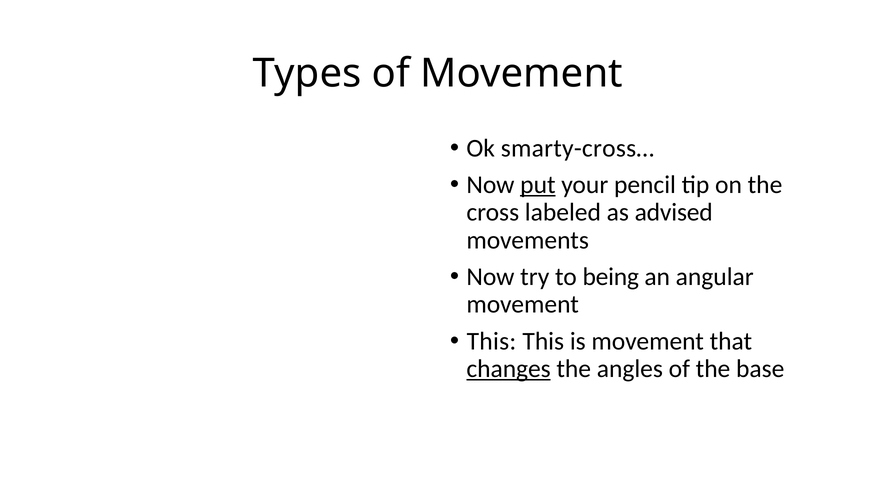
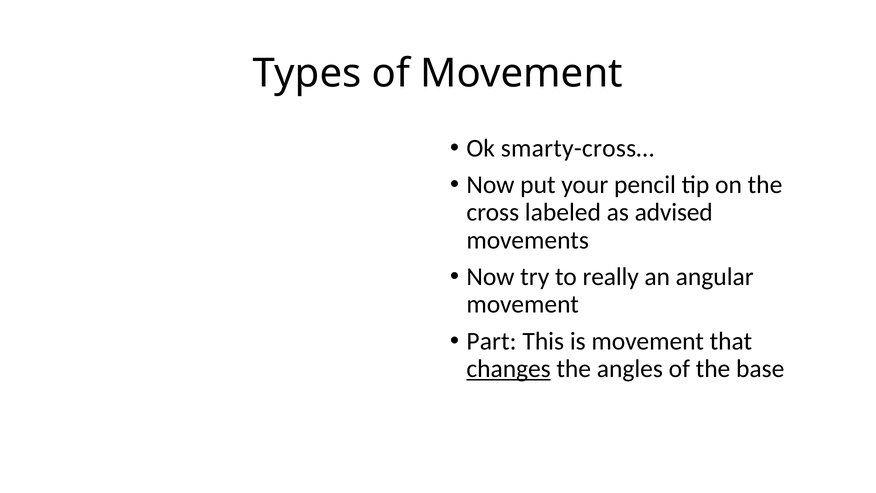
put underline: present -> none (538, 185)
being: being -> really (611, 277)
This: This -> Part (492, 341)
